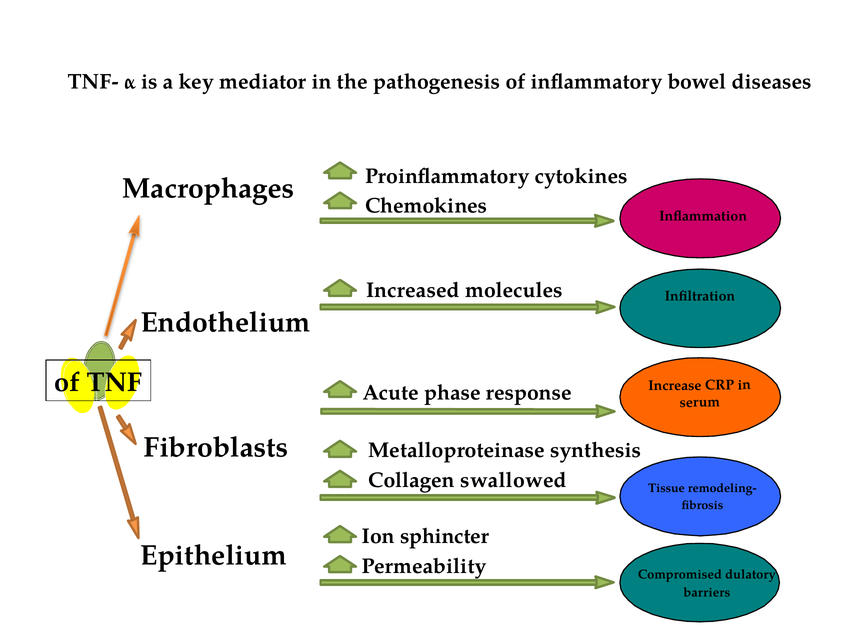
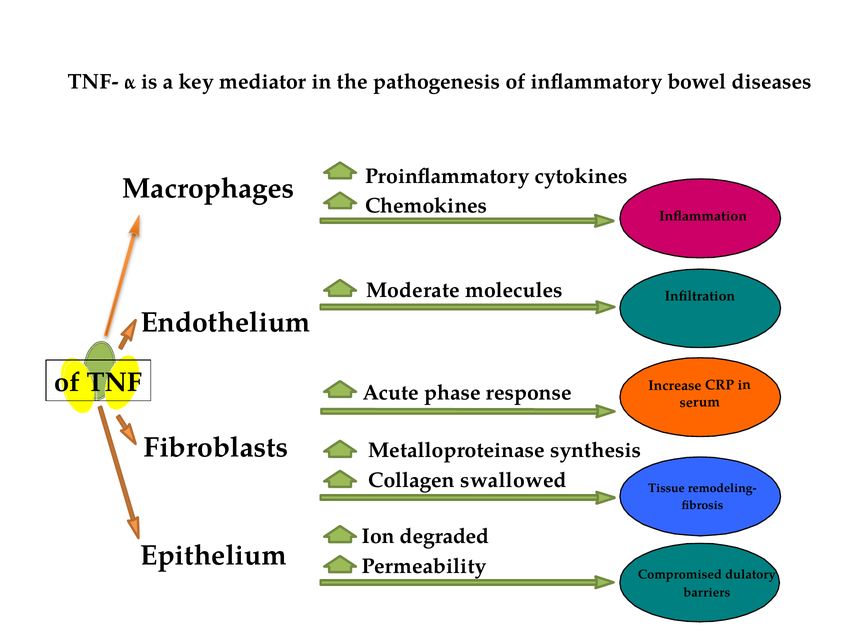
Increased: Increased -> Moderate (413, 290)
sphincter: sphincter -> degraded (445, 536)
